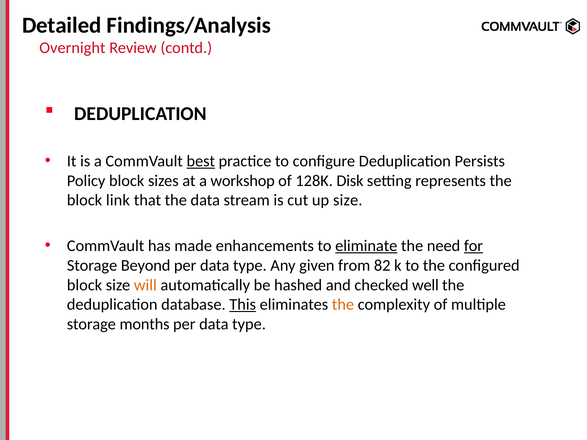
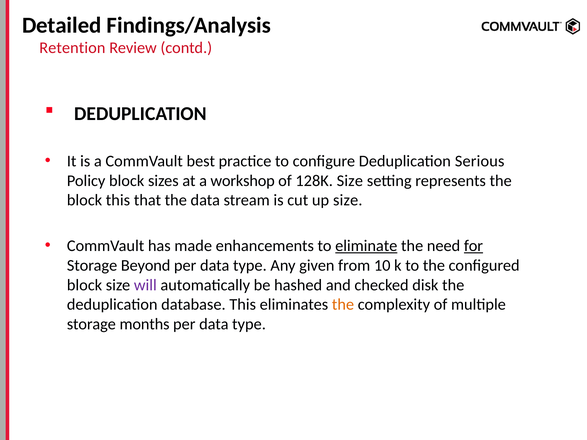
Overnight: Overnight -> Retention (72, 48)
best underline: present -> none (201, 161)
Persists: Persists -> Serious (480, 161)
128K Disk: Disk -> Size (350, 181)
block link: link -> this (118, 200)
82: 82 -> 10 (382, 266)
will colour: orange -> purple (145, 285)
well: well -> disk (425, 285)
This underline: present -> none (243, 305)
